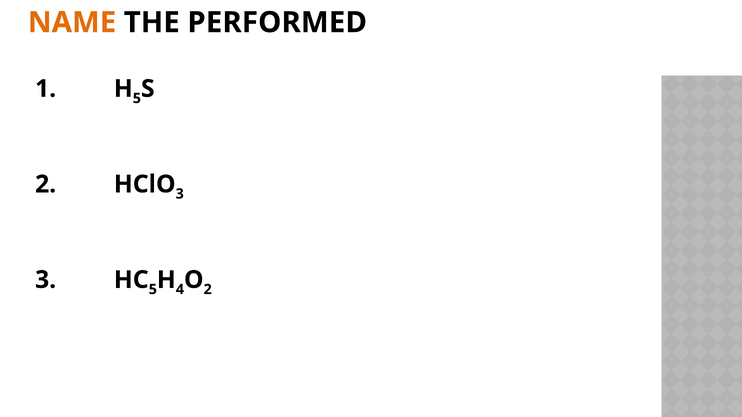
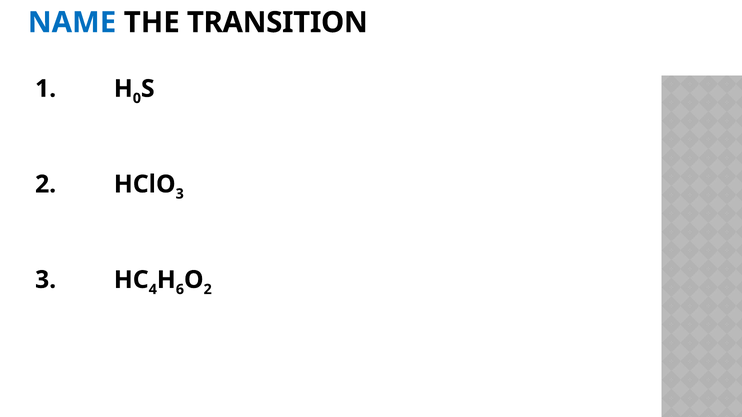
NAME colour: orange -> blue (72, 22)
PERFORMED: PERFORMED -> TRANSITION (277, 22)
5: 5 -> 0 (137, 98)
5: 5 -> 4 (153, 290)
4: 4 -> 6 (180, 290)
